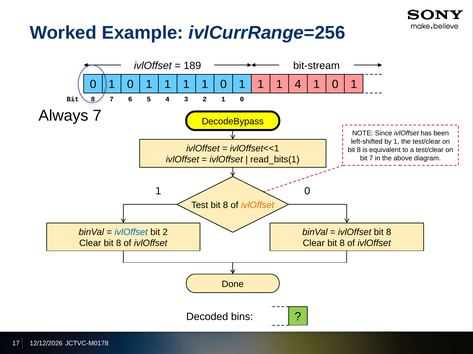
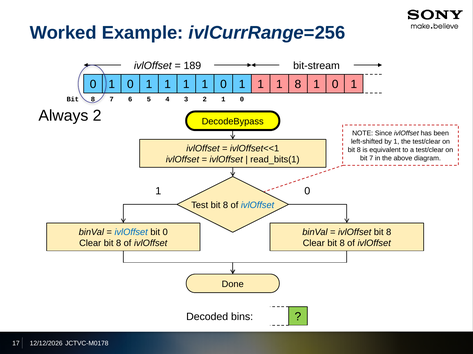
1 4: 4 -> 8 (298, 85)
Always 7: 7 -> 2 (97, 116)
ivlOffset colour: orange -> blue (258, 205)
bit 2: 2 -> 0 (165, 233)
